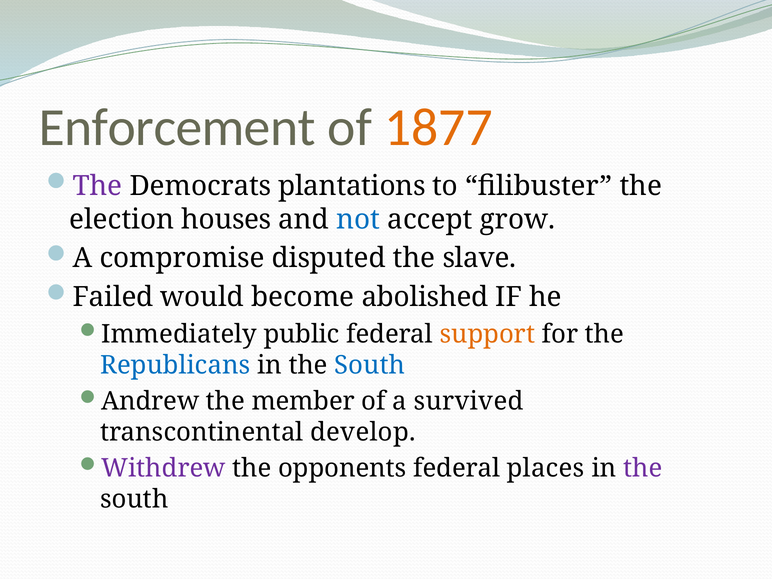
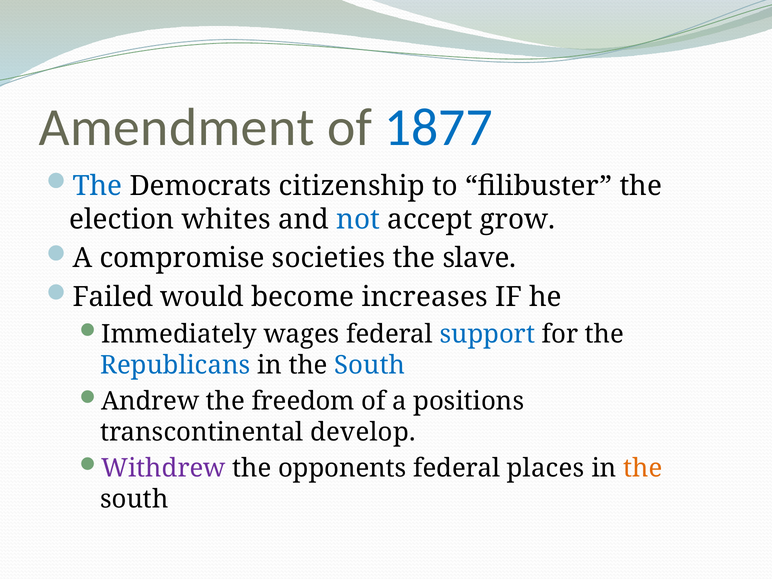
Enforcement: Enforcement -> Amendment (177, 127)
1877 colour: orange -> blue (438, 127)
The colour: purple -> blue (97, 186)
plantations: plantations -> citizenship (352, 186)
houses: houses -> whites (226, 219)
disputed: disputed -> societies (329, 258)
abolished: abolished -> increases (425, 297)
public: public -> wages (302, 334)
support colour: orange -> blue (487, 334)
member: member -> freedom (303, 401)
survived: survived -> positions (469, 401)
the colour: purple -> orange (643, 468)
